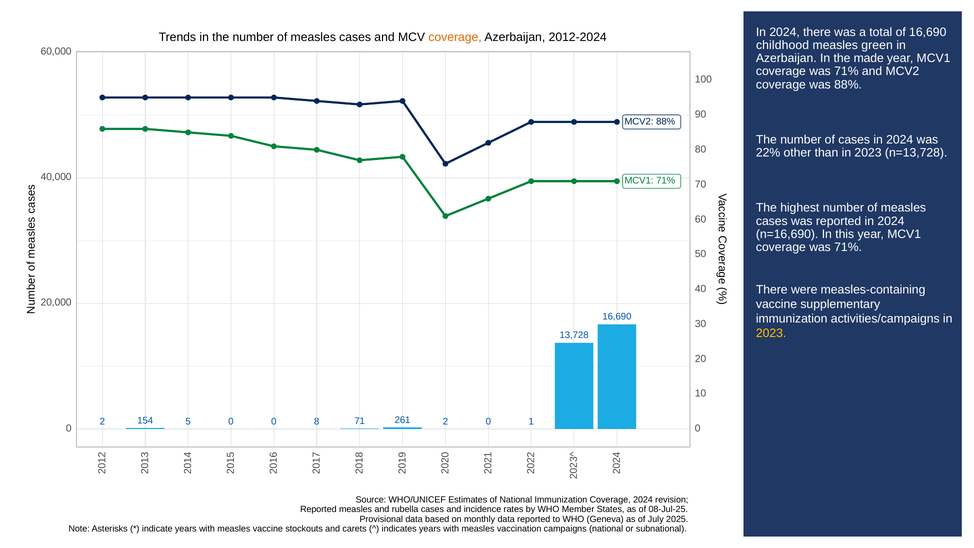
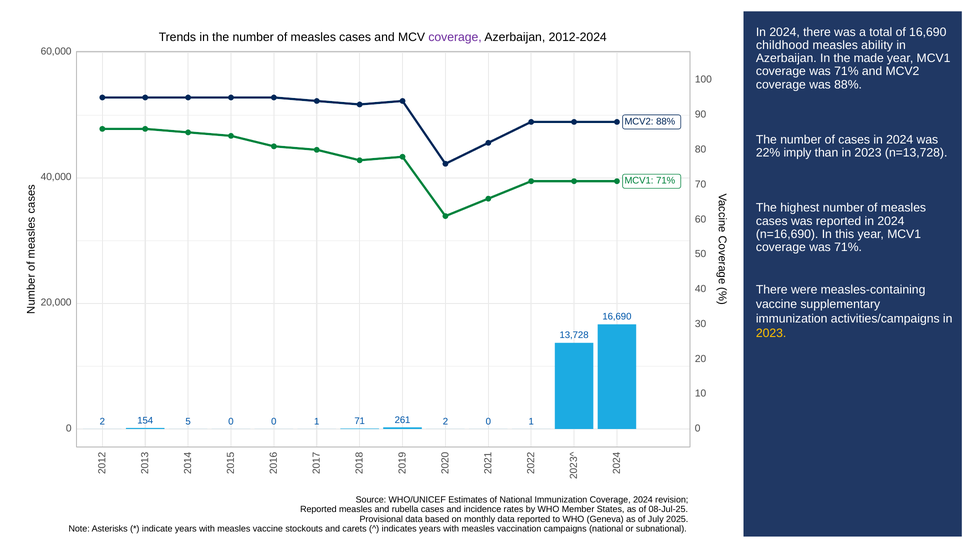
coverage colour: orange -> purple (455, 37)
green: green -> ability (877, 45)
other: other -> imply (797, 153)
0 0 8: 8 -> 1 (317, 422)
